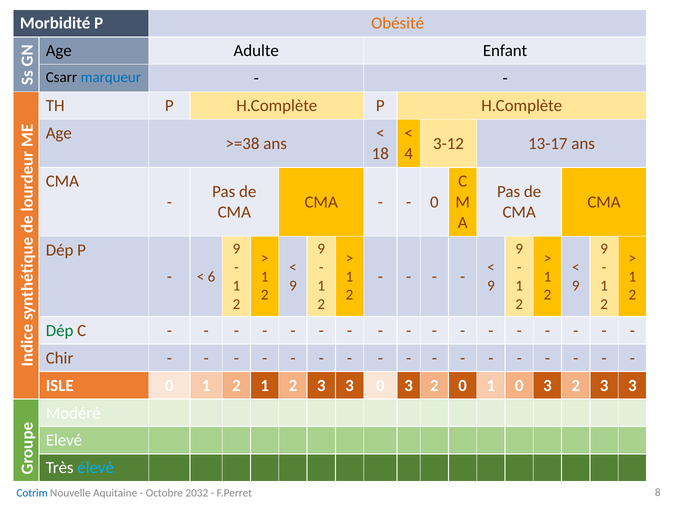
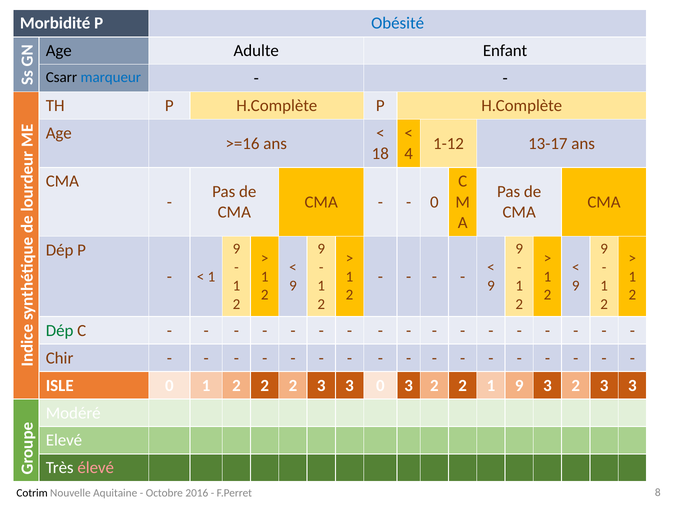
Obésité colour: orange -> blue (398, 23)
>=38: >=38 -> >=16 (243, 143)
3-12: 3-12 -> 1-12 (448, 143)
6: 6 -> 1 (211, 276)
1 2 1: 1 -> 2 (265, 385)
3 2 0: 0 -> 2 (463, 385)
0: 0 -> 9 (519, 385)
élevé colour: light blue -> pink (96, 468)
Cotrim colour: blue -> black (32, 493)
2032: 2032 -> 2016 (197, 493)
